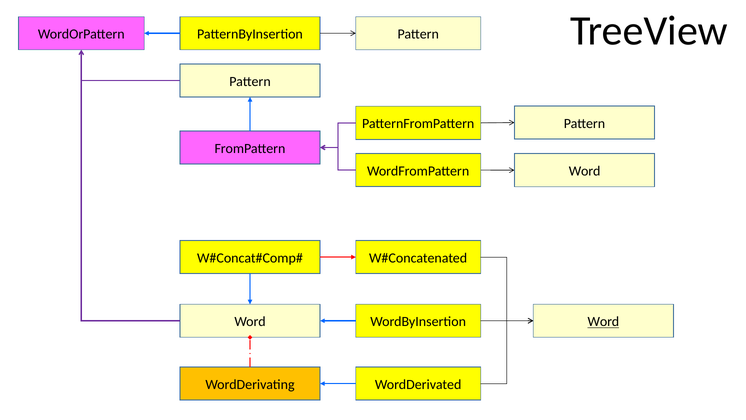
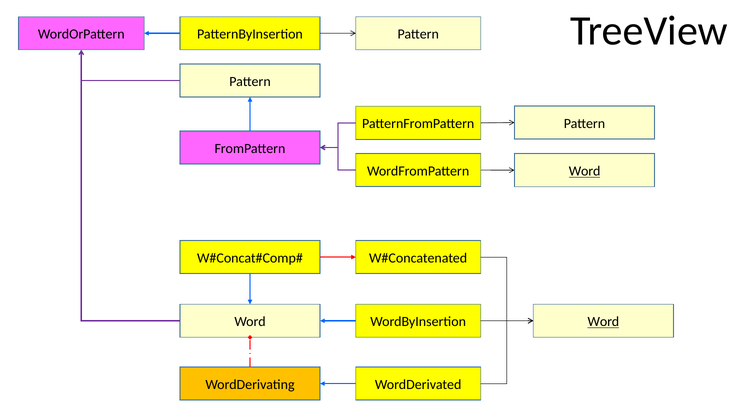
Word underline: none -> present (585, 171)
